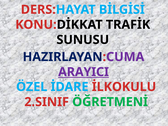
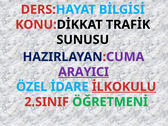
İLKOKULU underline: none -> present (124, 87)
